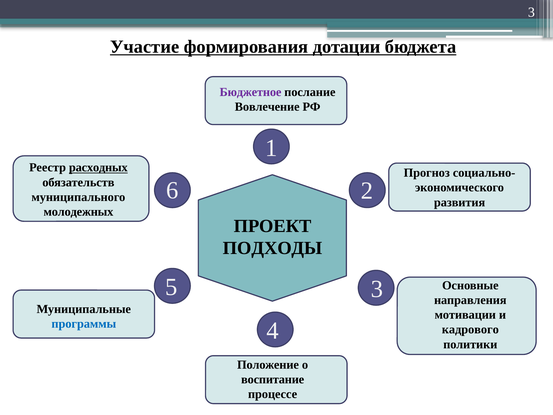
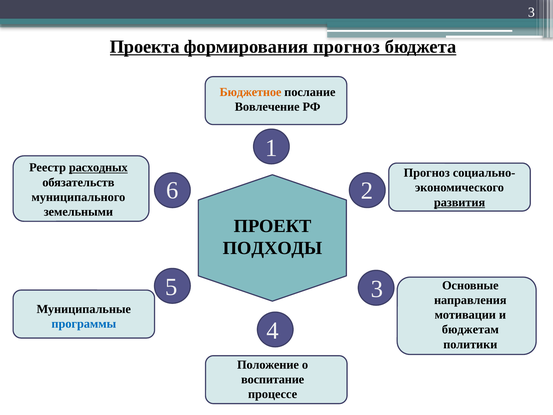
Участие: Участие -> Проекта (145, 47)
формирования дотации: дотации -> прогноз (346, 47)
Бюджетное colour: purple -> orange (251, 92)
развития underline: none -> present (460, 202)
молодежных: молодежных -> земельными (78, 212)
кадрового: кадрового -> бюджетам (470, 329)
